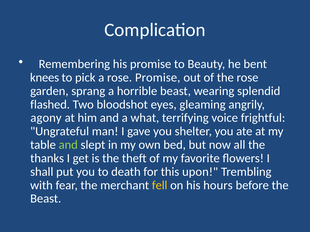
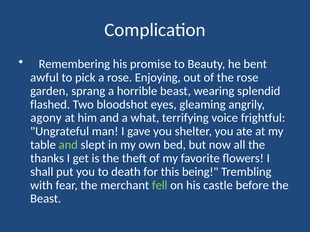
knees: knees -> awful (44, 78)
rose Promise: Promise -> Enjoying (158, 78)
upon: upon -> being (200, 172)
fell colour: yellow -> light green (160, 186)
hours: hours -> castle (218, 186)
